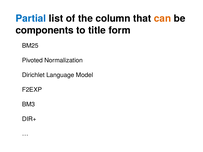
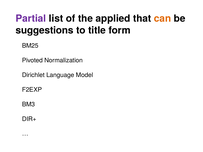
Partial colour: blue -> purple (31, 19)
column: column -> applied (113, 19)
components: components -> suggestions (45, 30)
